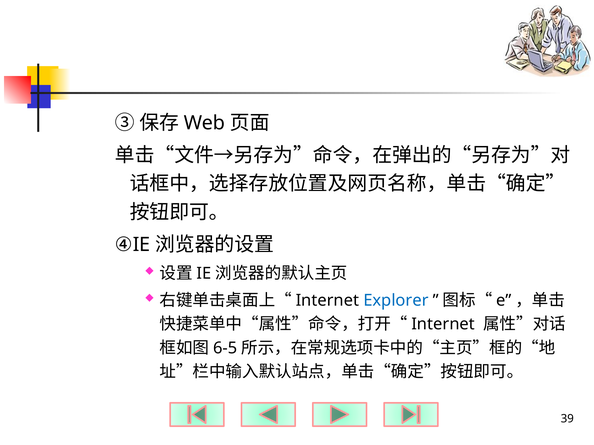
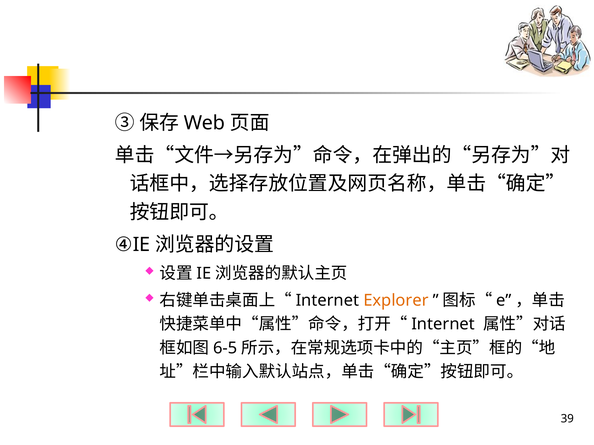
Explorer colour: blue -> orange (396, 301)
